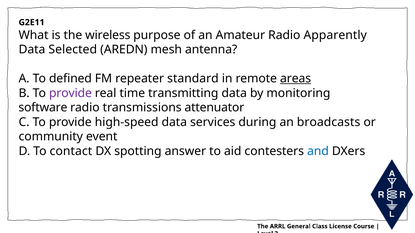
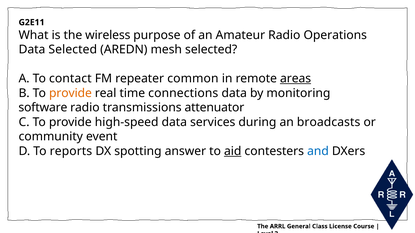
Apparently: Apparently -> Operations (335, 35)
mesh antenna: antenna -> selected (211, 50)
defined: defined -> contact (70, 79)
standard: standard -> common (193, 79)
provide colour: purple -> orange (70, 93)
transmitting: transmitting -> connections (183, 93)
contact: contact -> reports (71, 151)
aid underline: none -> present (233, 151)
